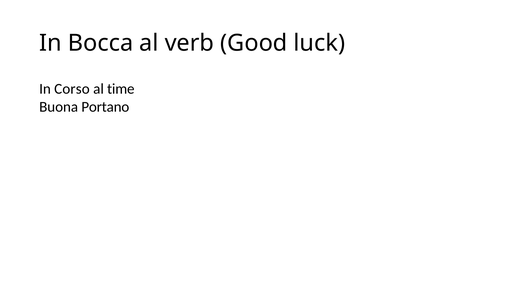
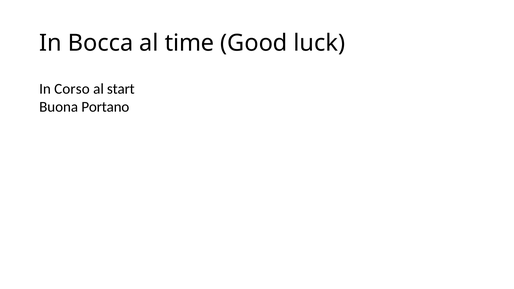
verb: verb -> time (189, 43)
time: time -> start (121, 89)
